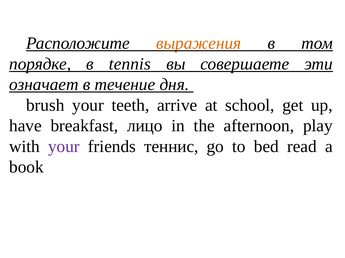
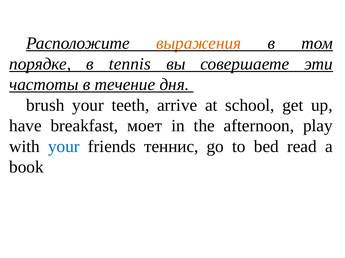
означает: означает -> частоты (44, 85)
лицо: лицо -> моет (145, 126)
your colour: purple -> blue (64, 147)
